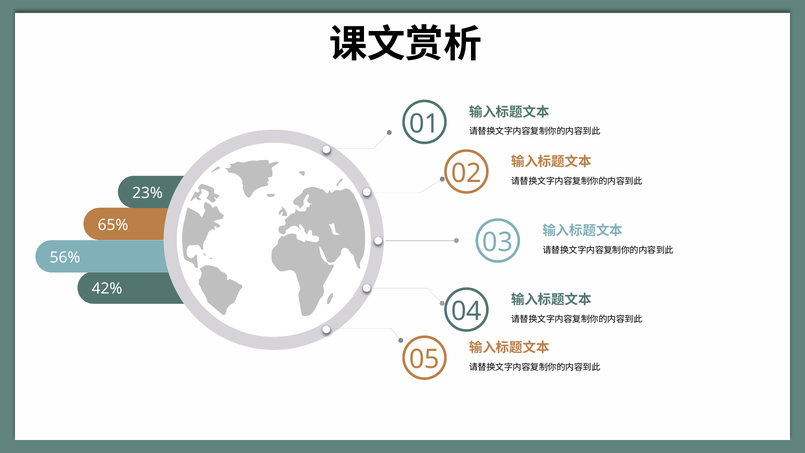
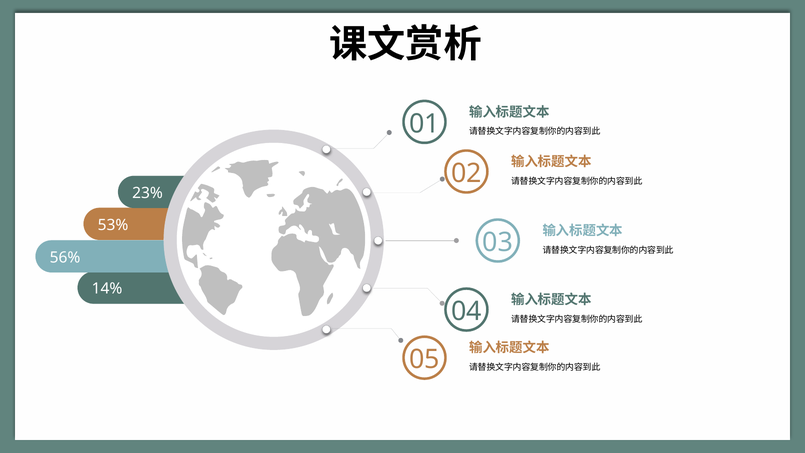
65%: 65% -> 53% (113, 225)
42%: 42% -> 14% (107, 289)
